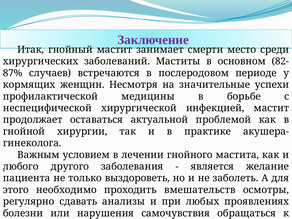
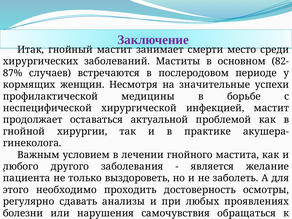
вмешательств: вмешательств -> достоверность (200, 190)
